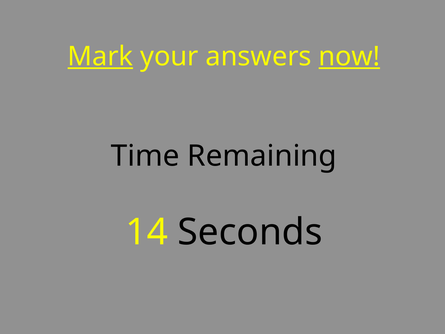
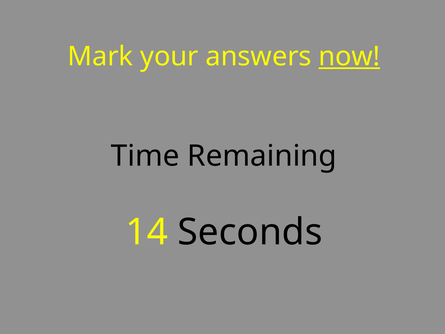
Mark underline: present -> none (100, 56)
